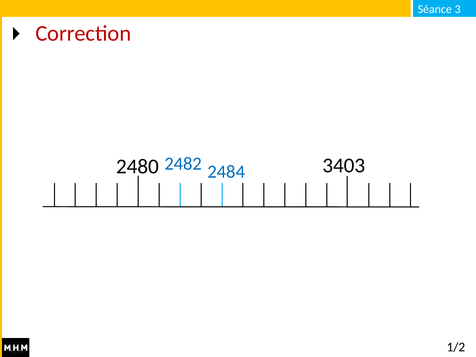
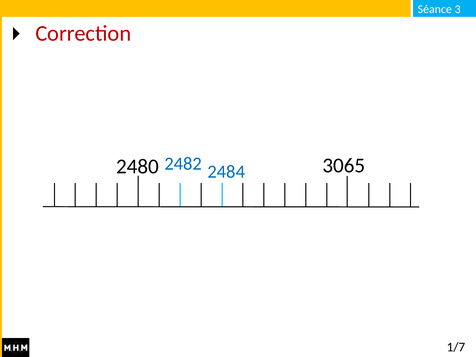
3403: 3403 -> 3065 (344, 166)
1/2: 1/2 -> 1/7 (456, 347)
